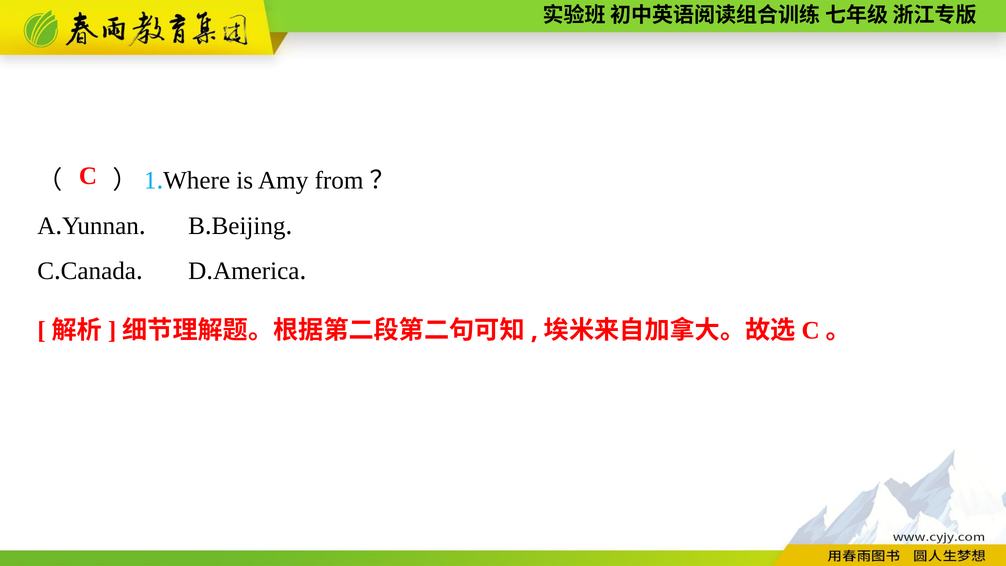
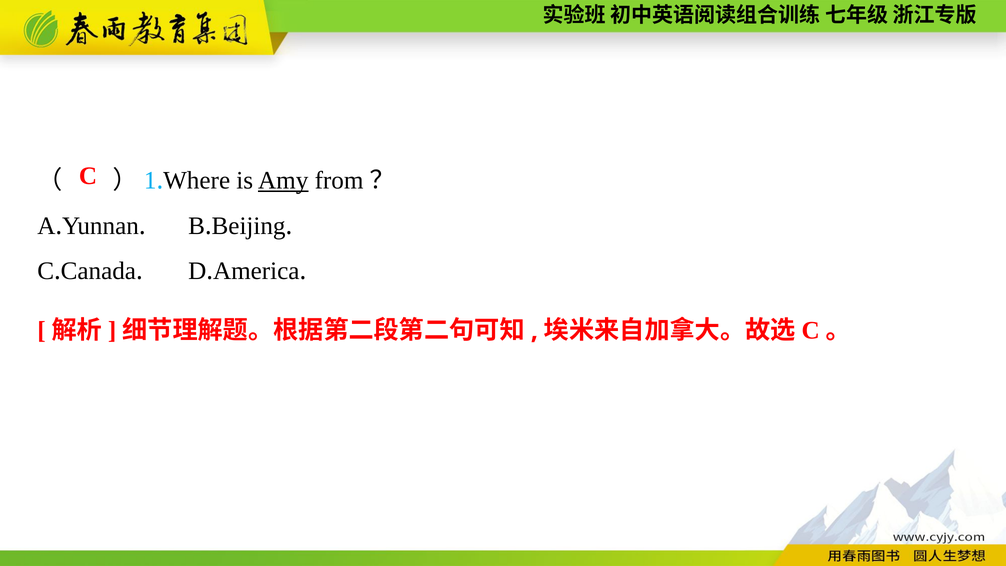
Amy underline: none -> present (283, 181)
